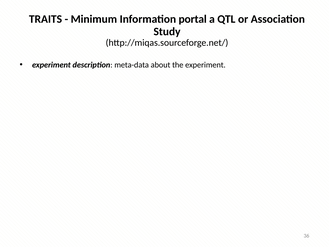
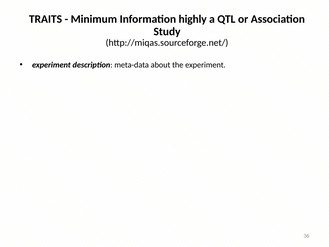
portal: portal -> highly (193, 19)
